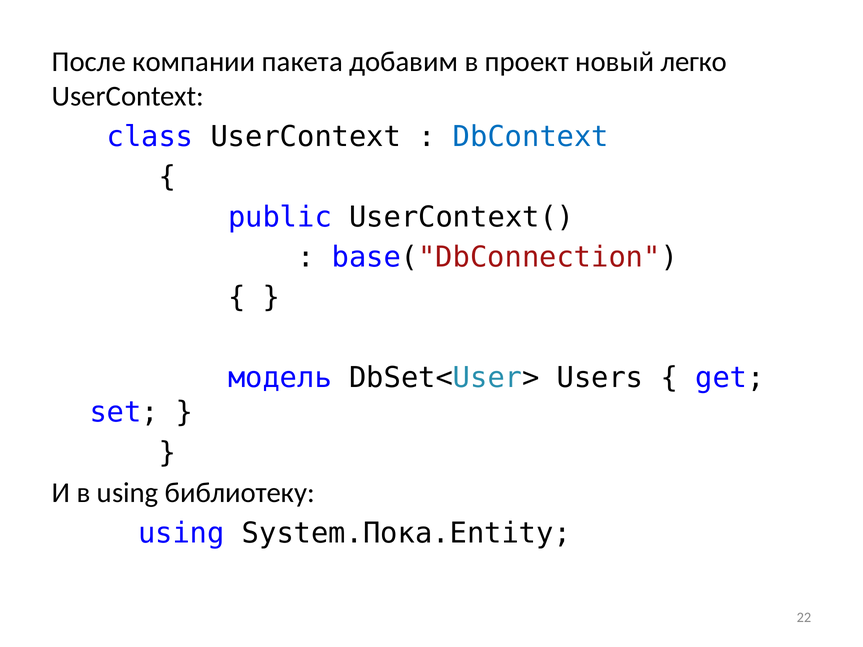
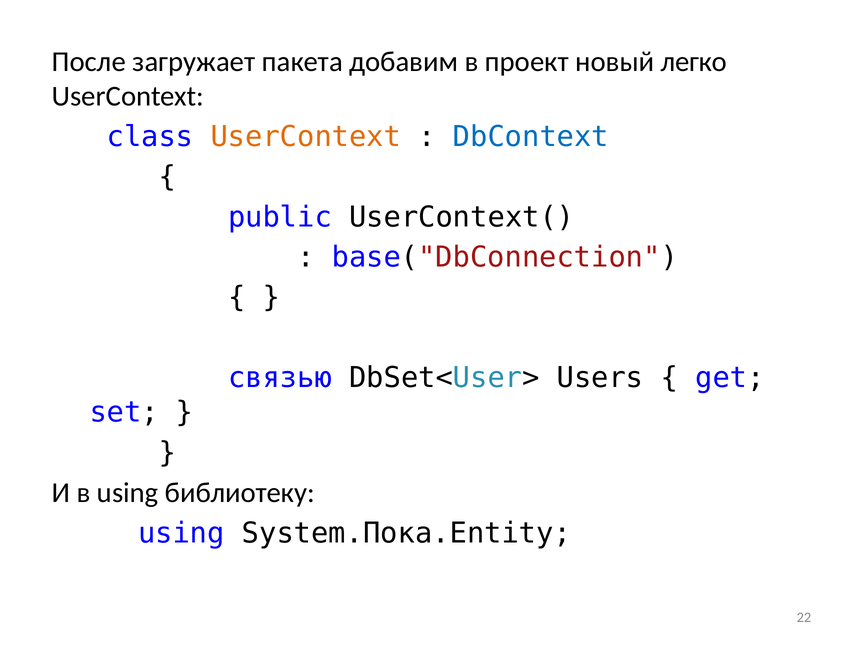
компании: компании -> загружает (194, 62)
UserContext colour: black -> orange (306, 137)
модель: модель -> связью (280, 378)
